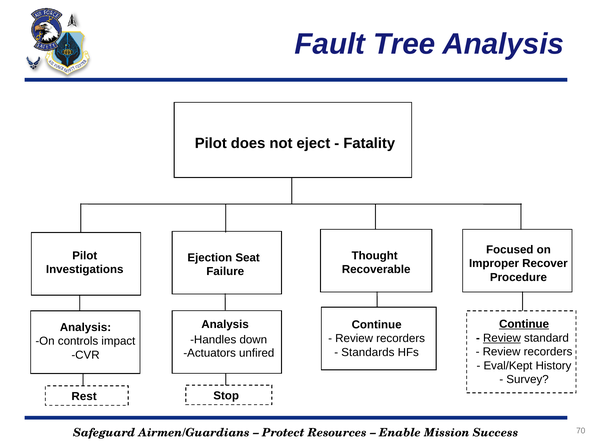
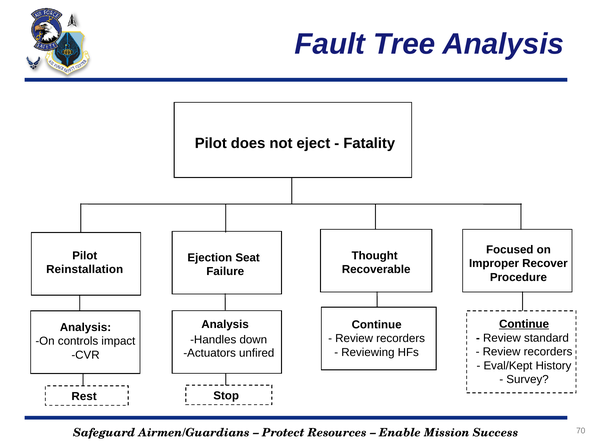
Investigations: Investigations -> Reinstallation (85, 269)
Review underline: present -> none (502, 338)
Standards: Standards -> Reviewing (368, 352)
